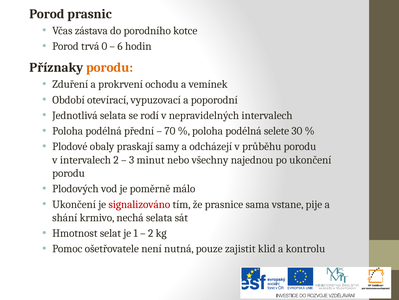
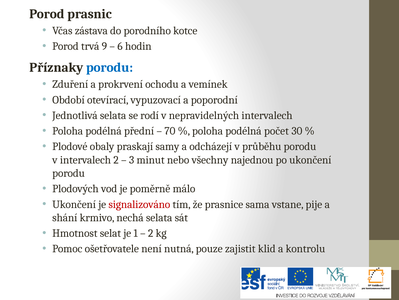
0: 0 -> 9 (104, 46)
porodu colour: orange -> blue (110, 67)
selete: selete -> počet (276, 131)
